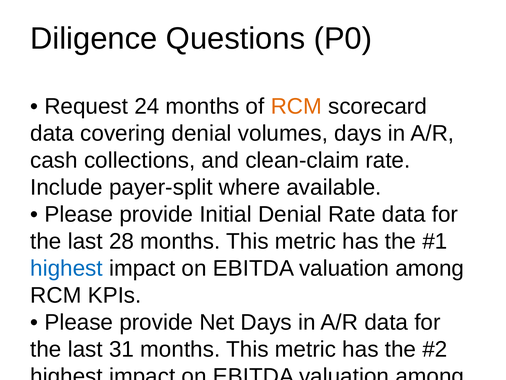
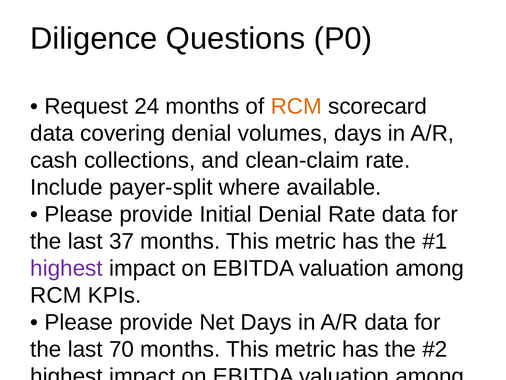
28: 28 -> 37 (122, 241)
highest colour: blue -> purple (67, 268)
31: 31 -> 70 (122, 349)
